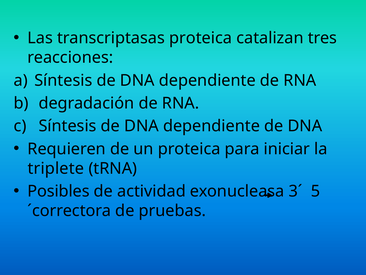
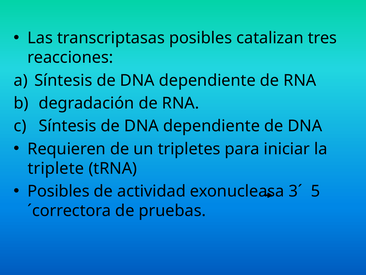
transcriptasas proteica: proteica -> posibles (201, 38)
un proteica: proteica -> tripletes (189, 149)
